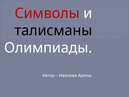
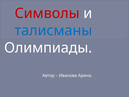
талисманы colour: black -> blue (53, 30)
